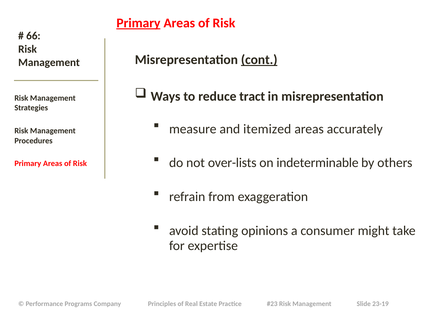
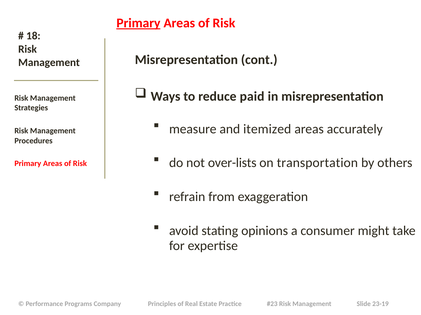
66: 66 -> 18 (33, 36)
cont underline: present -> none (259, 60)
tract: tract -> paid (252, 97)
indeterminable: indeterminable -> transportation (317, 163)
